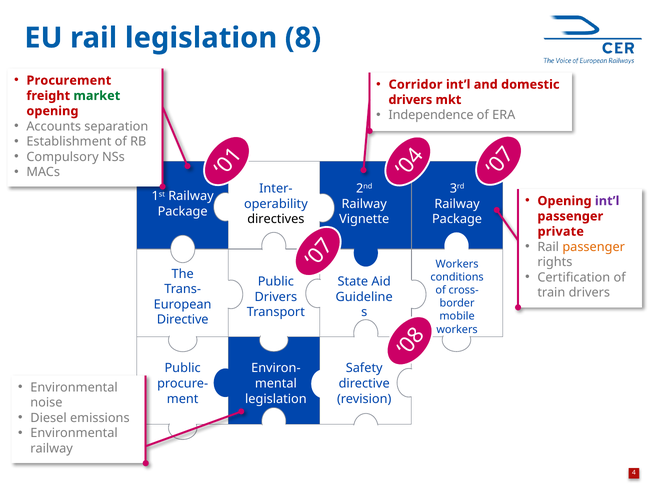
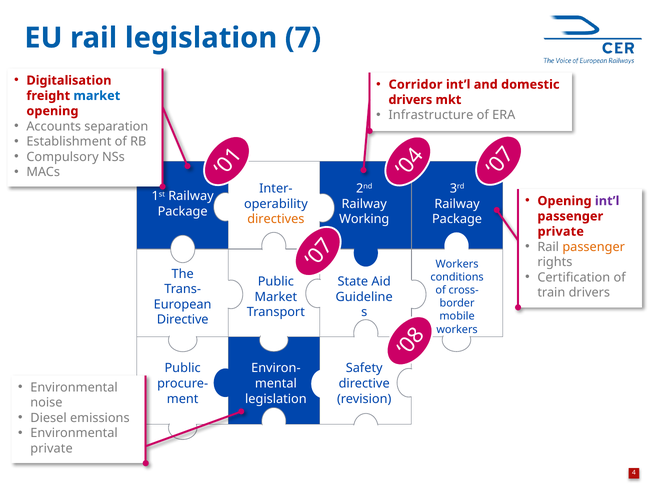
legislation 8: 8 -> 7 (303, 38)
Procurement: Procurement -> Digitalisation (69, 81)
market colour: green -> blue (97, 96)
Independence: Independence -> Infrastructure (431, 115)
directives colour: black -> orange (276, 219)
Vignette: Vignette -> Working (364, 219)
Drivers: Drivers -> Market (276, 297)
railway: railway -> private (52, 449)
